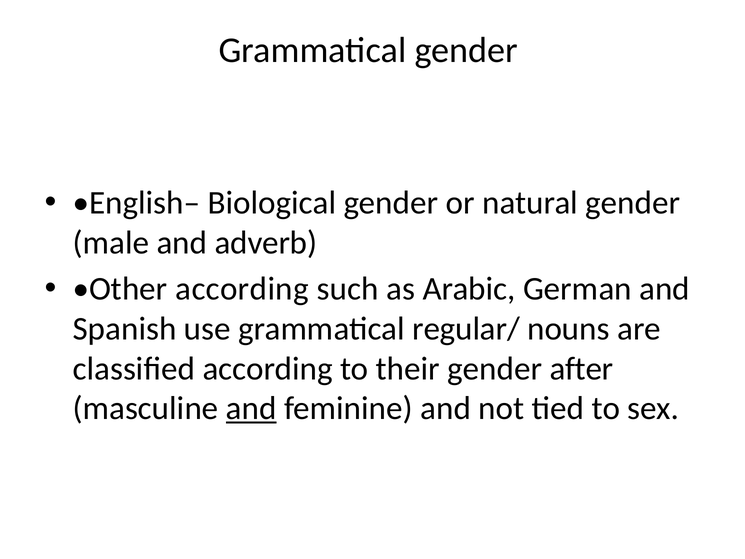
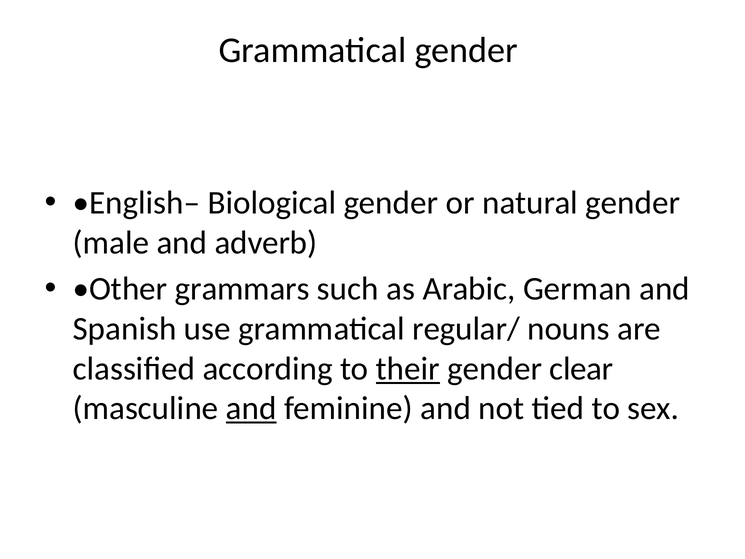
Other according: according -> grammars (242, 289)
their underline: none -> present (408, 368)
after: after -> clear (581, 368)
